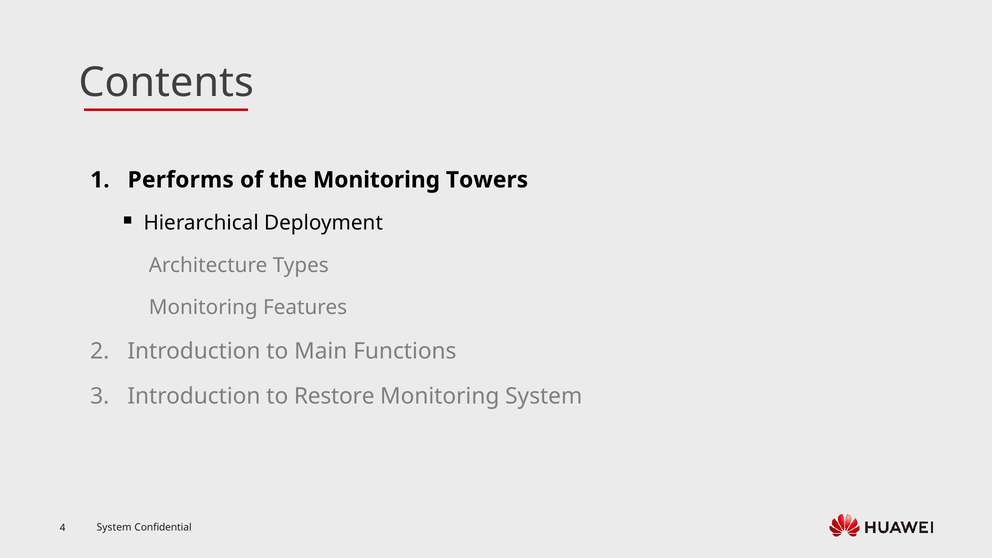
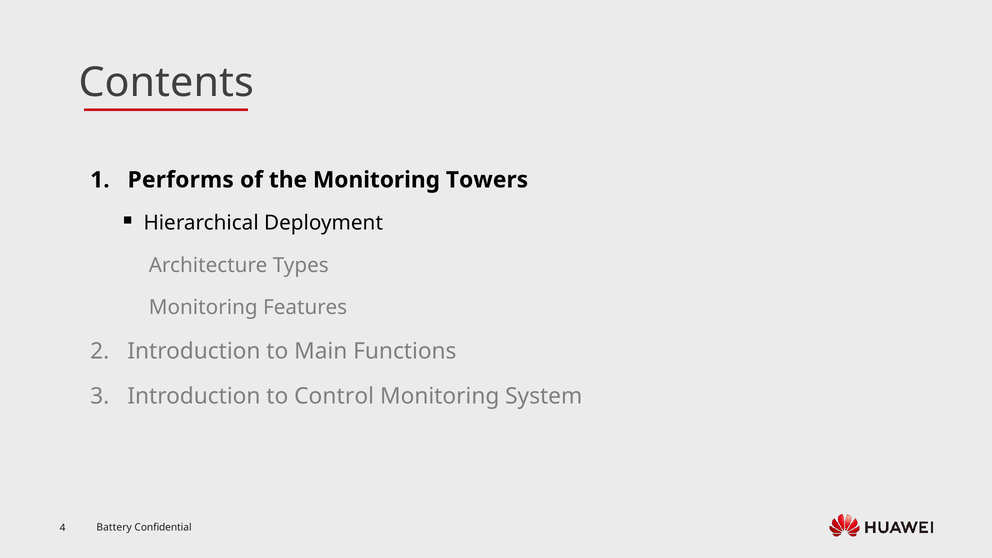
Restore: Restore -> Control (334, 396)
System: System -> Battery (114, 528)
